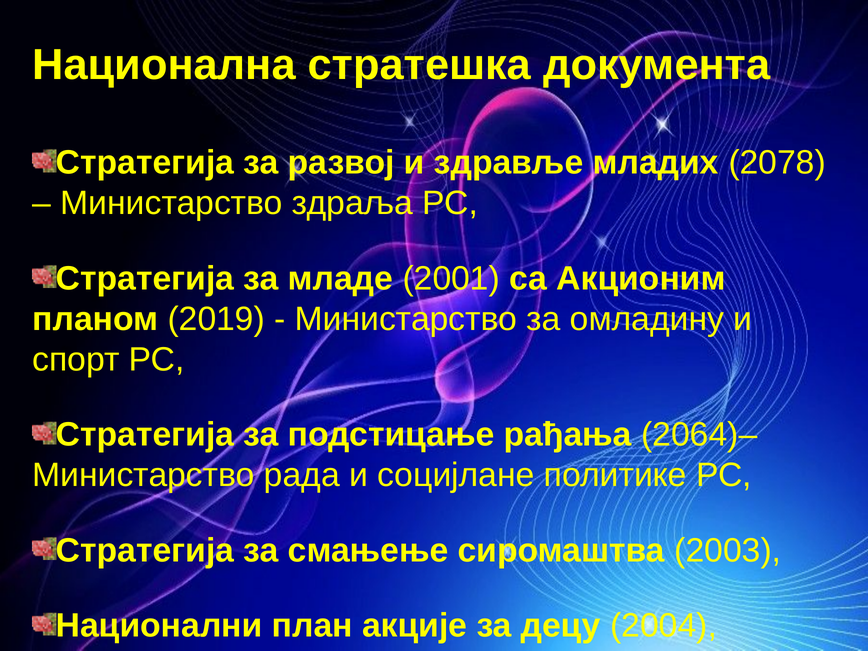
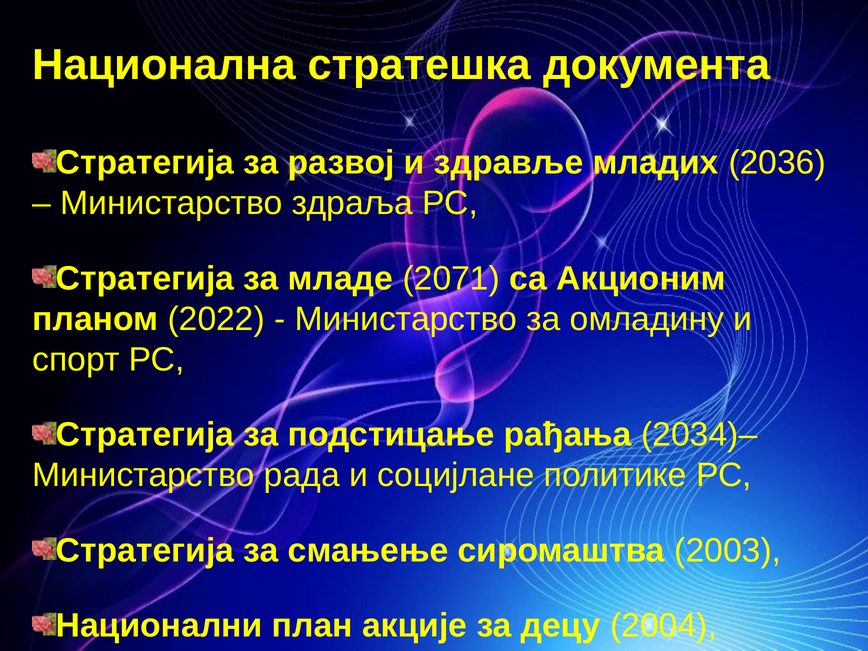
2078: 2078 -> 2036 (777, 163)
2001: 2001 -> 2071 (451, 278)
2019: 2019 -> 2022 (216, 319)
2064)–: 2064)– -> 2034)– (699, 435)
